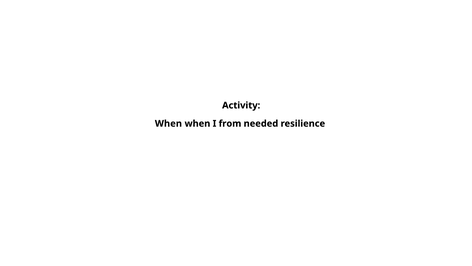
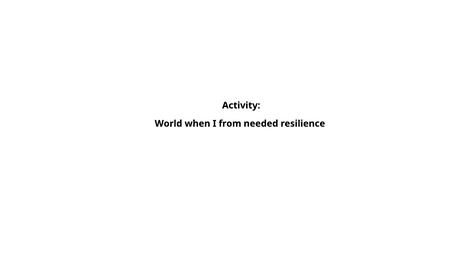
When: When -> World (168, 123)
